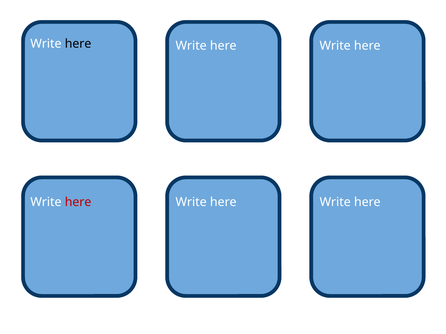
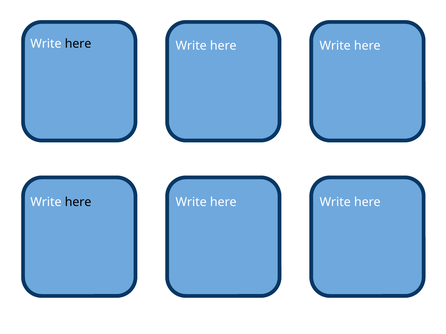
here colour: red -> black (78, 202)
